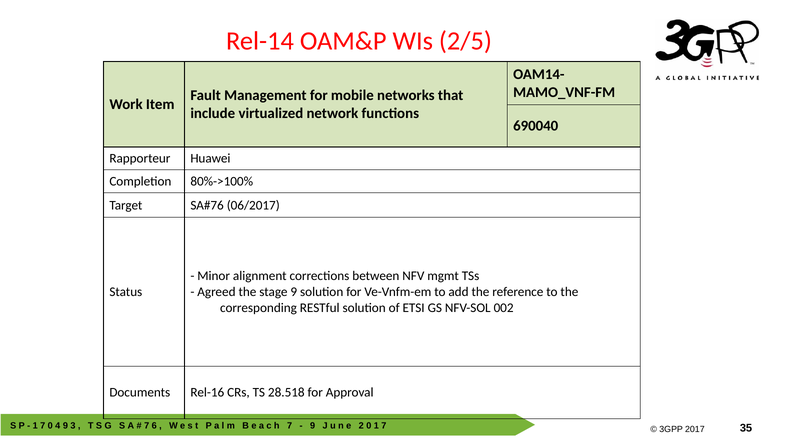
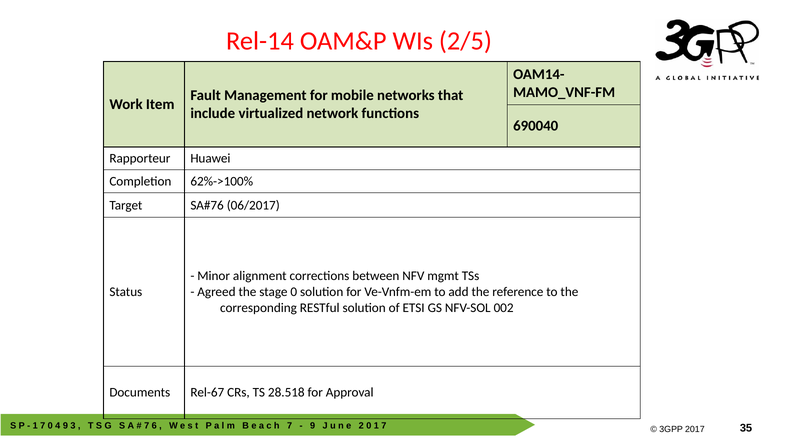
80%->100%: 80%->100% -> 62%->100% (222, 181)
stage 9: 9 -> 0 (294, 292)
Rel-16: Rel-16 -> Rel-67 (207, 392)
